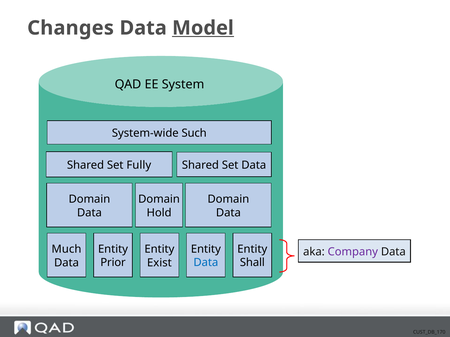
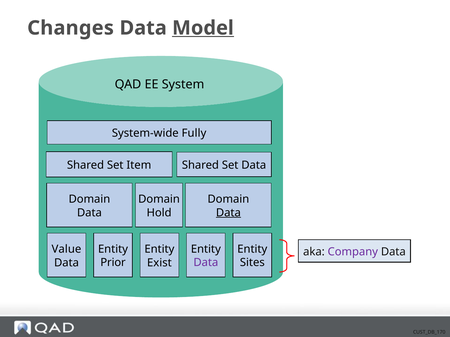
Such: Such -> Fully (194, 133)
Fully: Fully -> Item (139, 165)
Data underline: none -> present (228, 213)
Much: Much -> Value (66, 250)
Data colour: blue -> purple (206, 263)
Shall: Shall -> Sites (252, 263)
